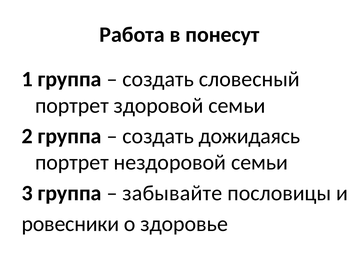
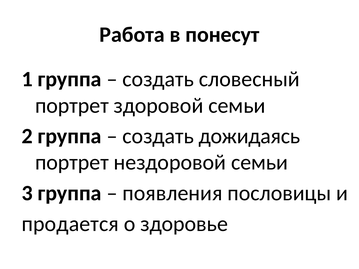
забывайте: забывайте -> появления (172, 193)
ровесники: ровесники -> продается (70, 224)
